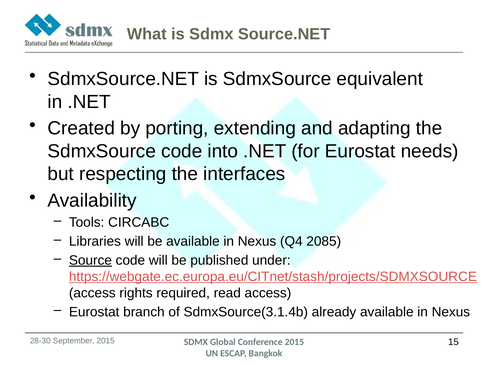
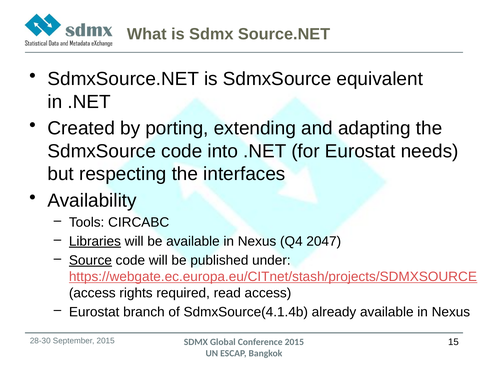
Libraries underline: none -> present (95, 241)
2085: 2085 -> 2047 (324, 241)
SdmxSource(3.1.4b: SdmxSource(3.1.4b -> SdmxSource(4.1.4b (246, 312)
